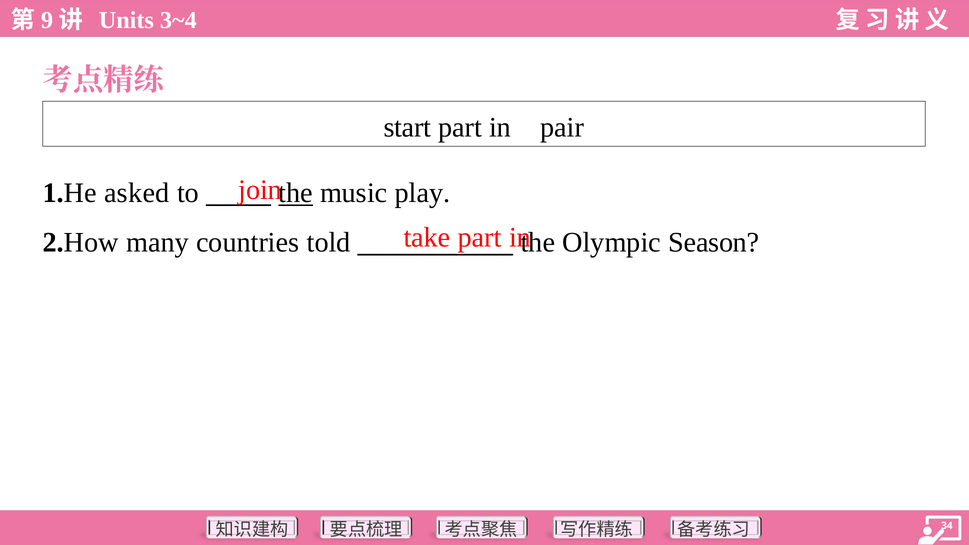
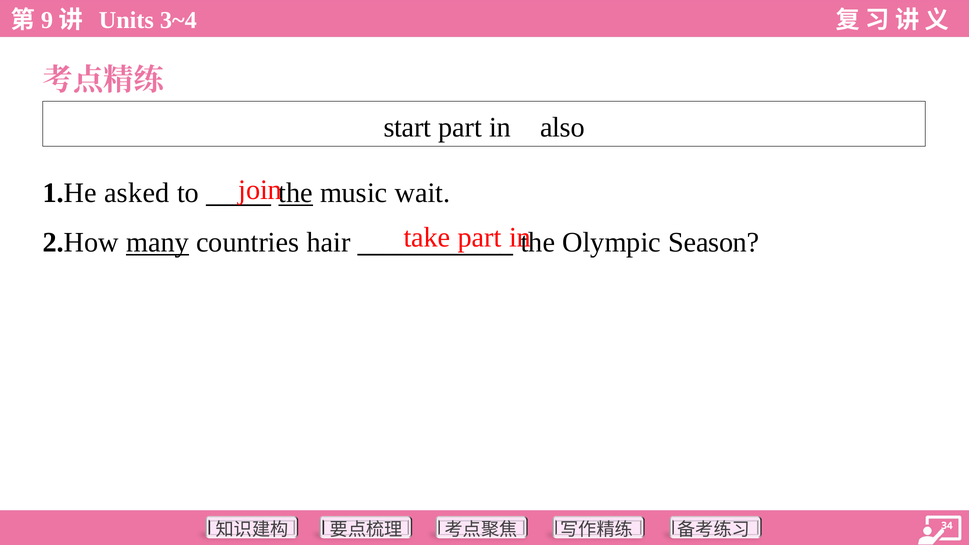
pair: pair -> also (562, 127)
play: play -> wait (422, 193)
many underline: none -> present (157, 243)
told: told -> hair (329, 243)
